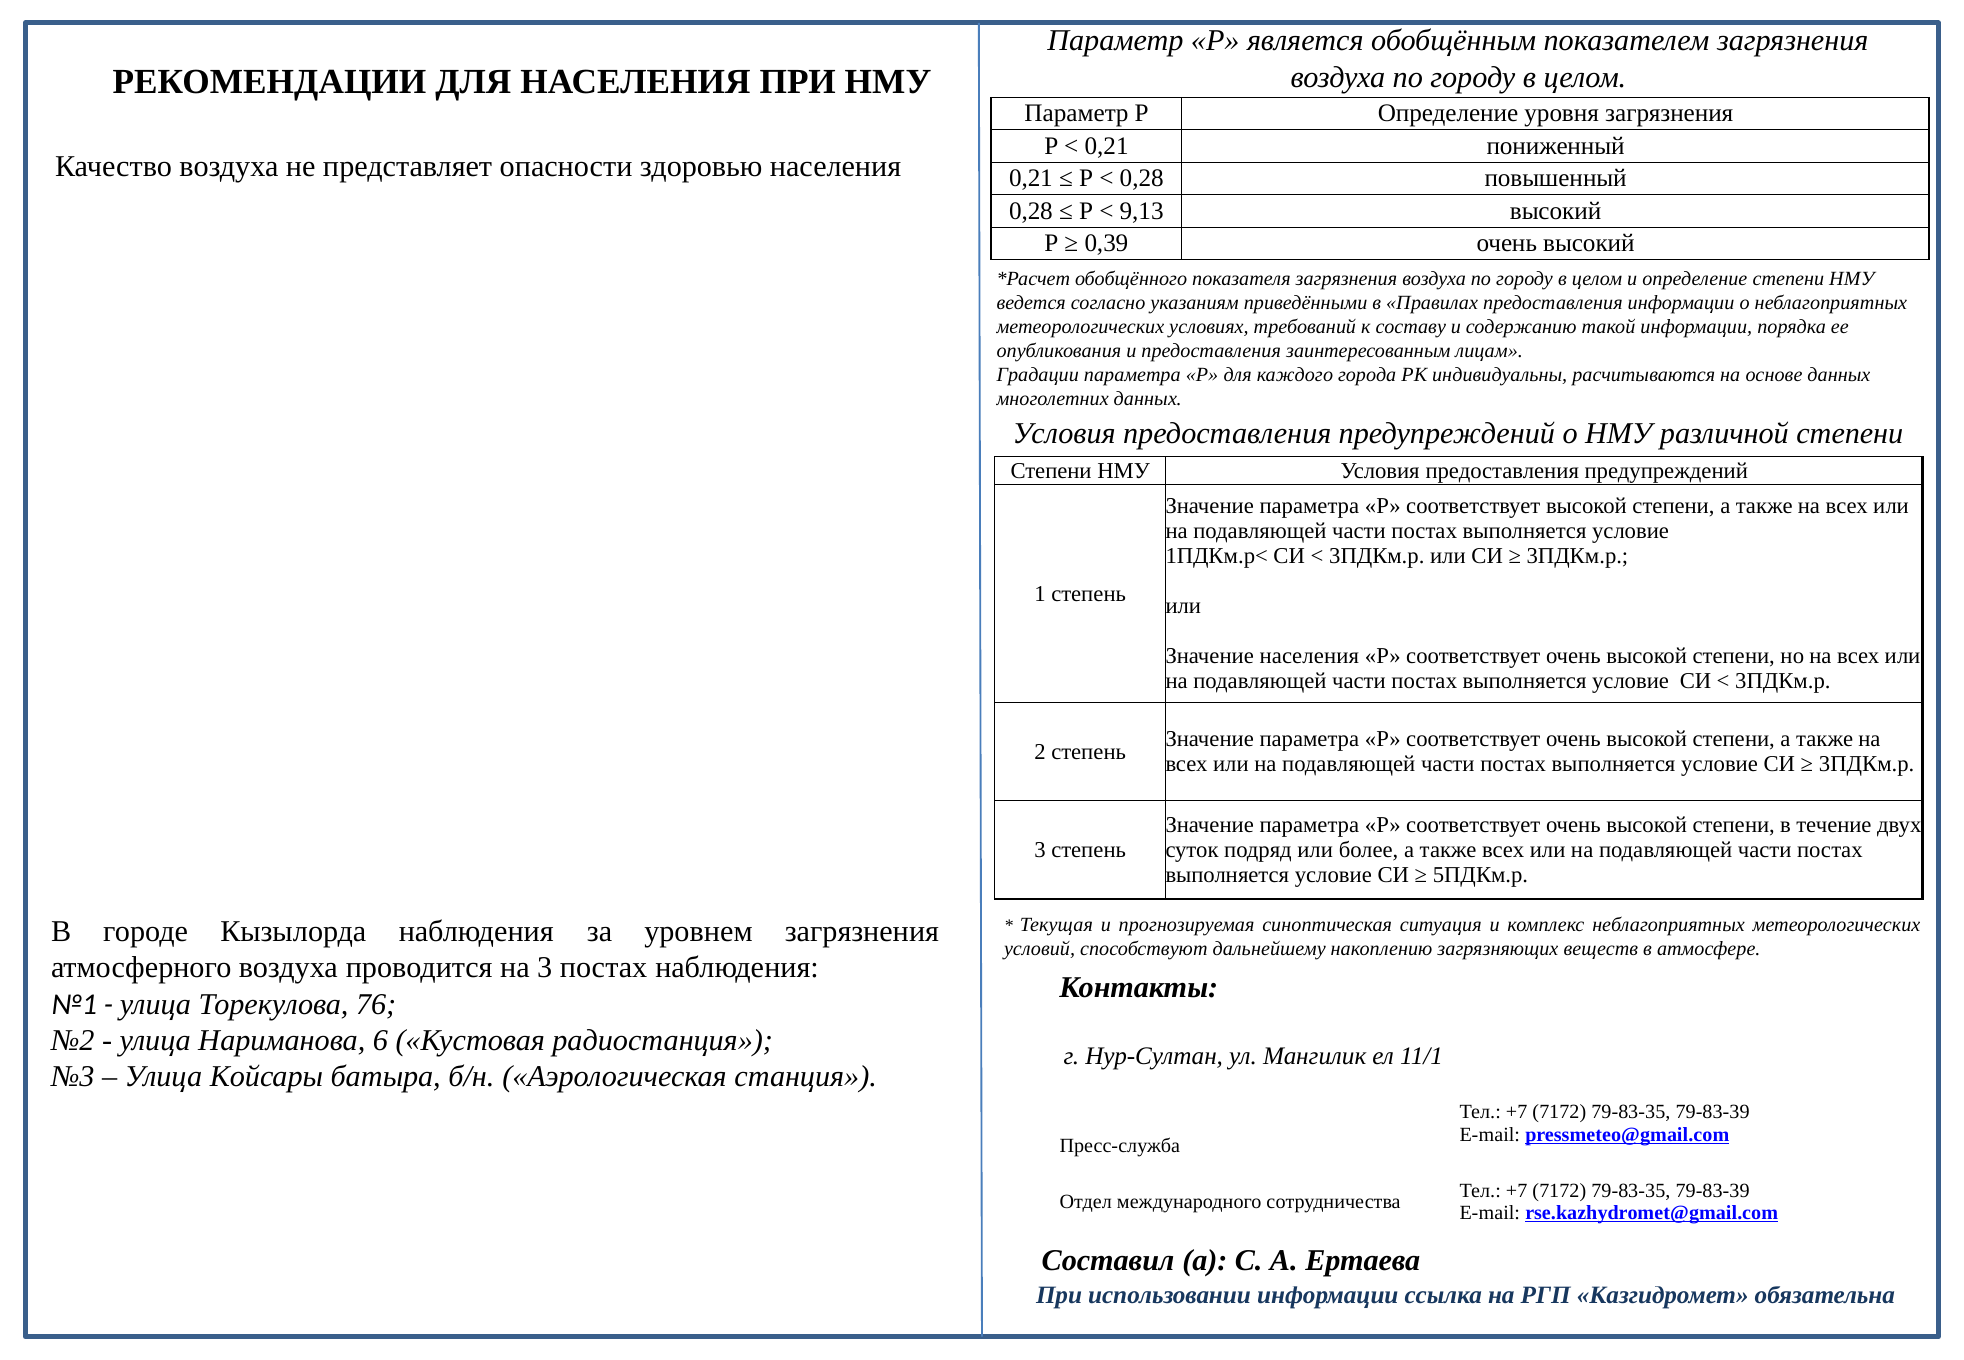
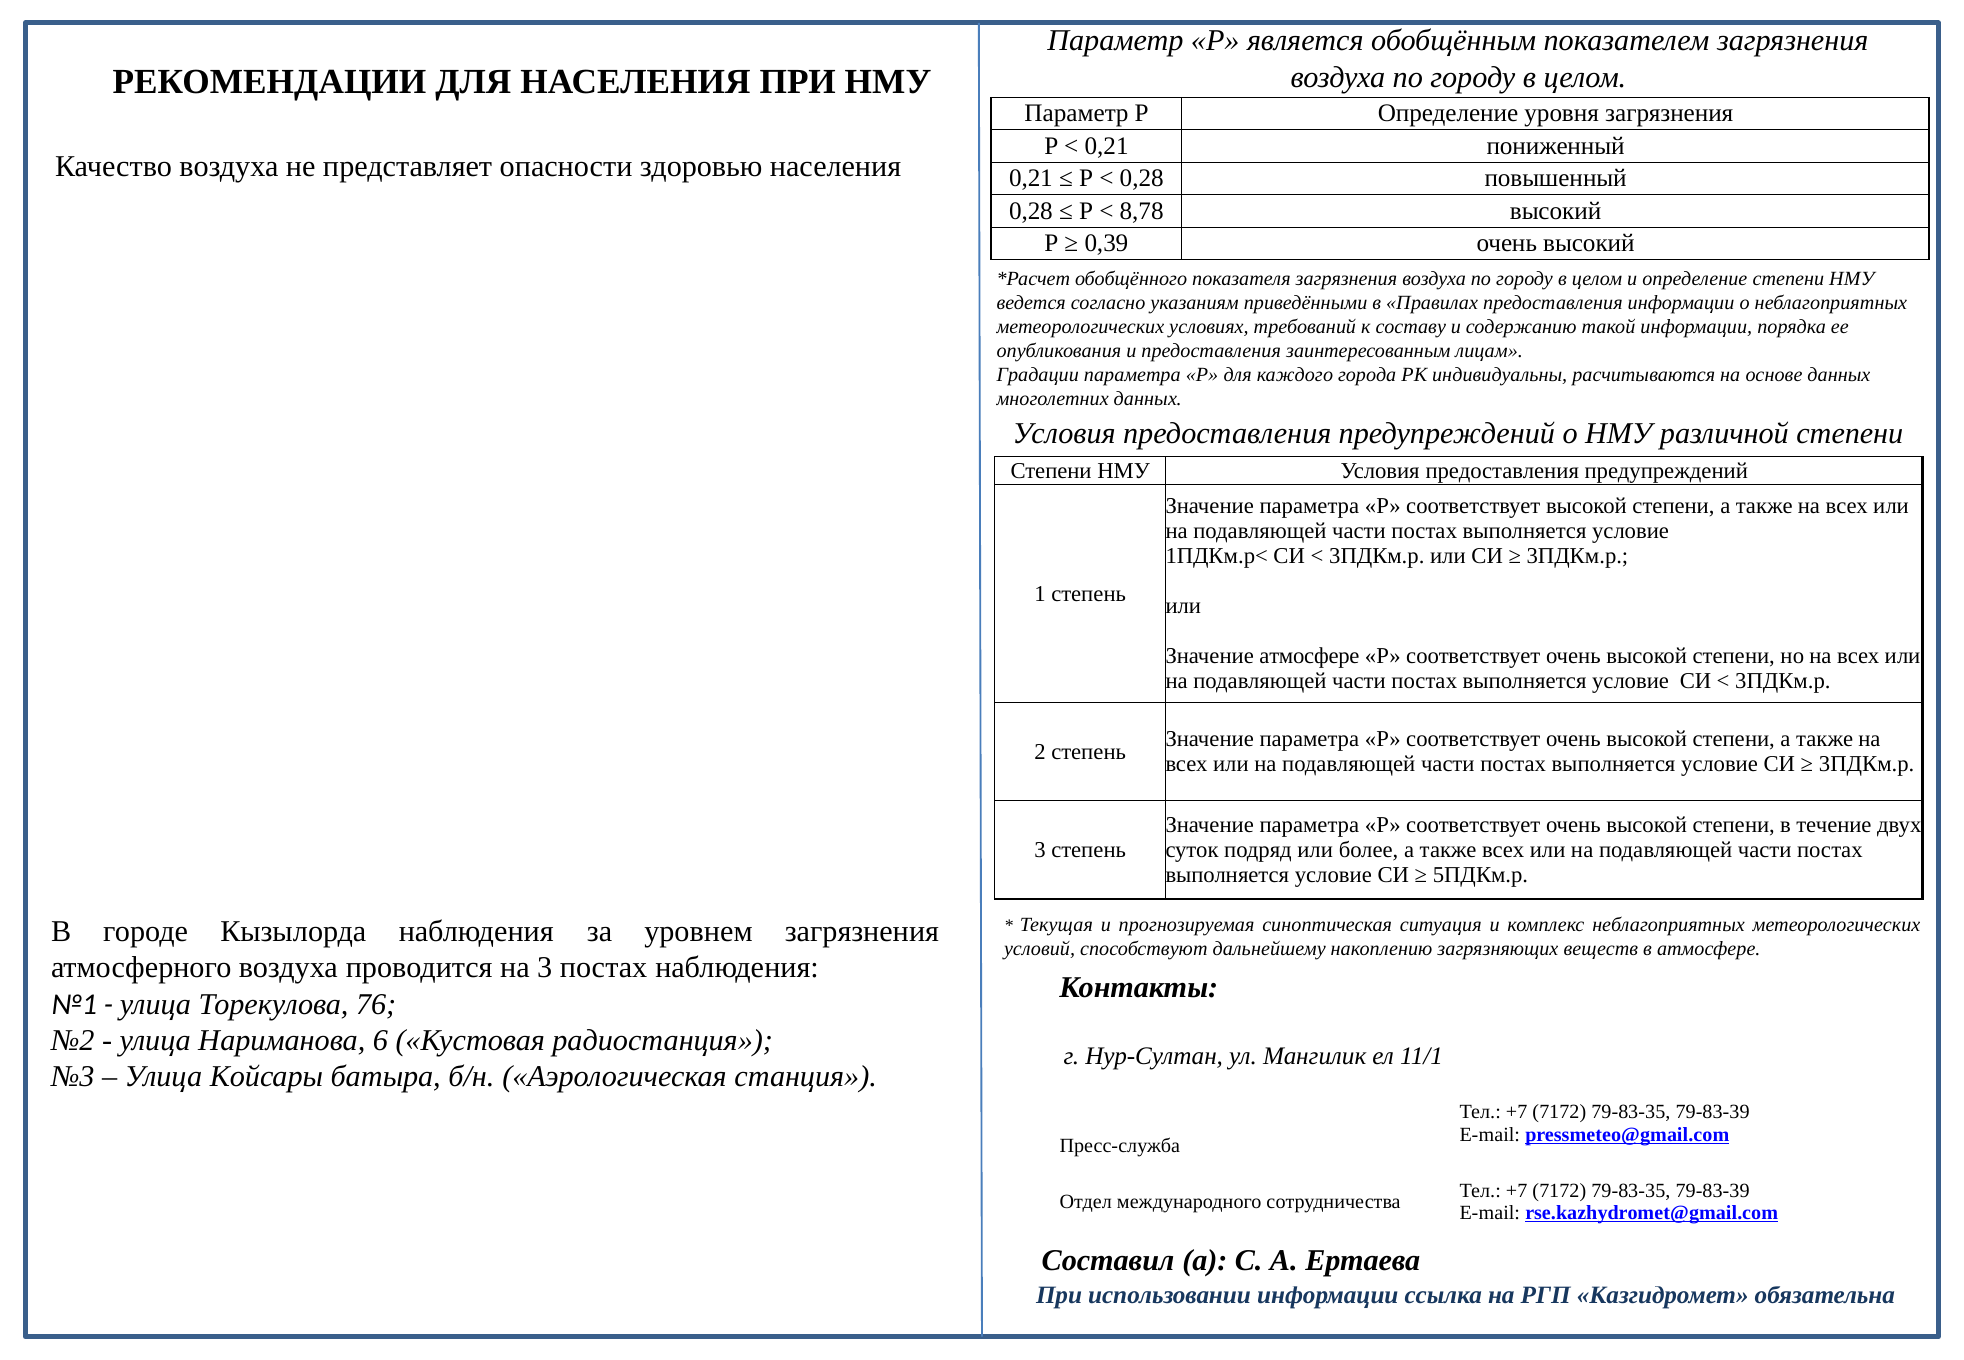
9,13: 9,13 -> 8,78 (1142, 211)
Значение населения: населения -> атмосфере (1309, 656)
